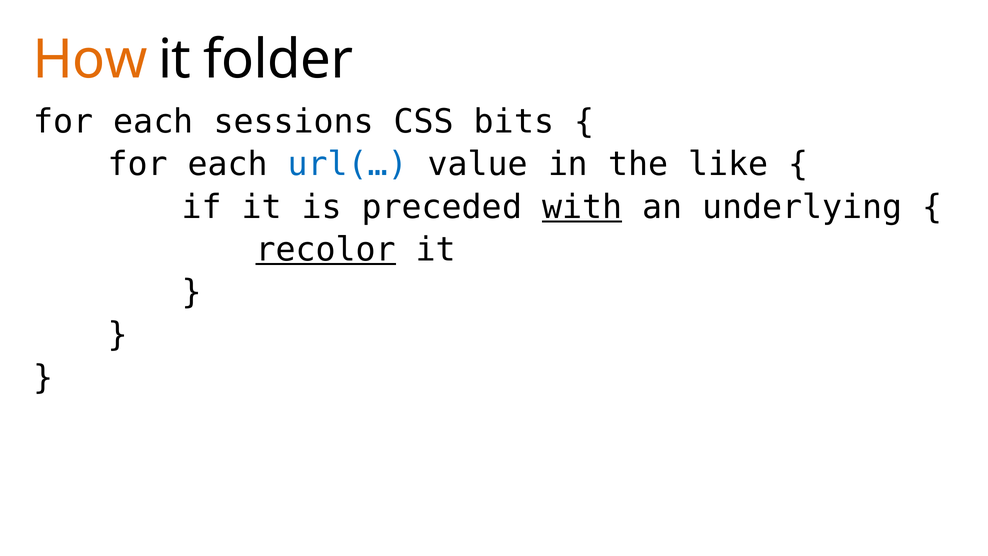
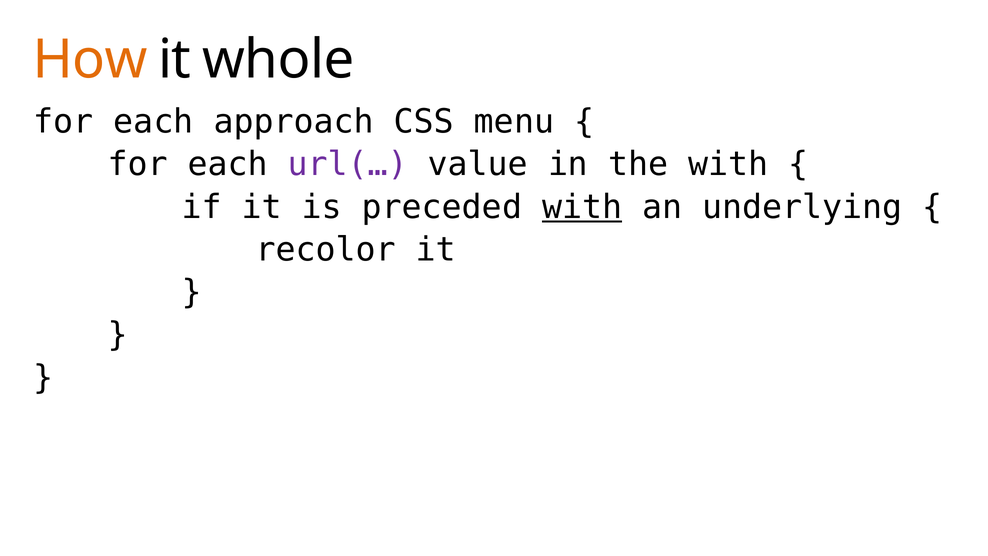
folder: folder -> whole (278, 60)
sessions: sessions -> approach (294, 122)
bits: bits -> menu (514, 122)
url(… colour: blue -> purple (348, 164)
the like: like -> with (728, 164)
recolor underline: present -> none (326, 249)
